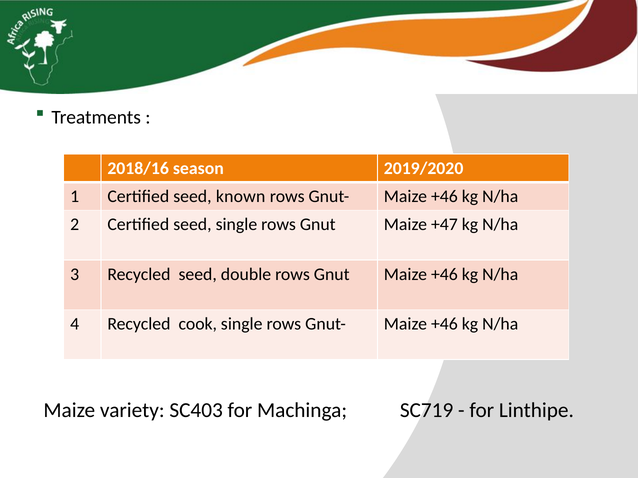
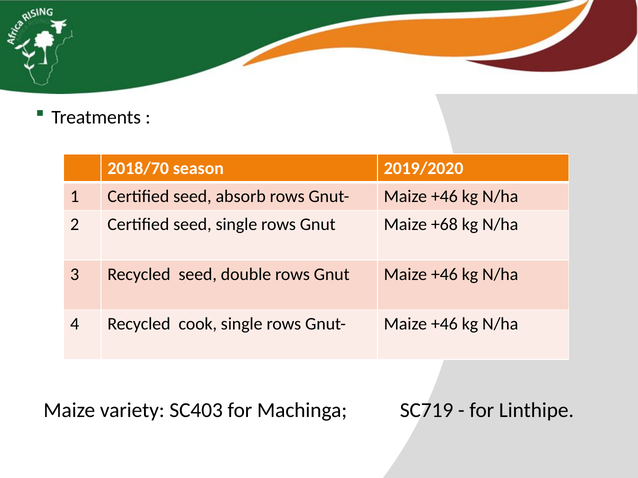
2018/16: 2018/16 -> 2018/70 (138, 168)
known: known -> absorb (241, 197)
+47: +47 -> +68 (444, 225)
